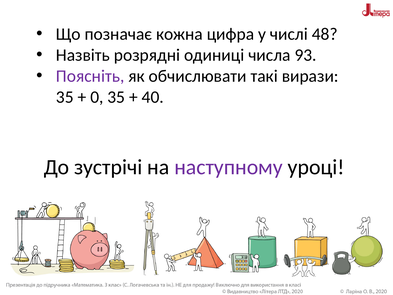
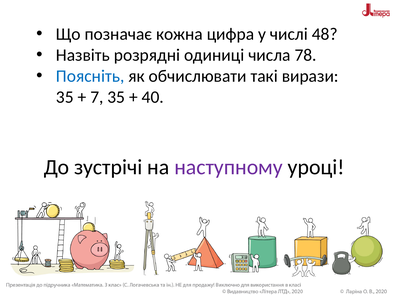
93: 93 -> 78 (306, 55)
Поясніть colour: purple -> blue (90, 76)
0: 0 -> 7 (97, 97)
